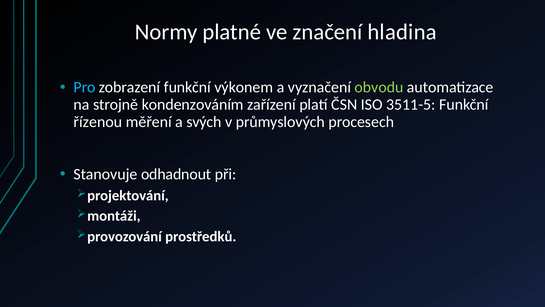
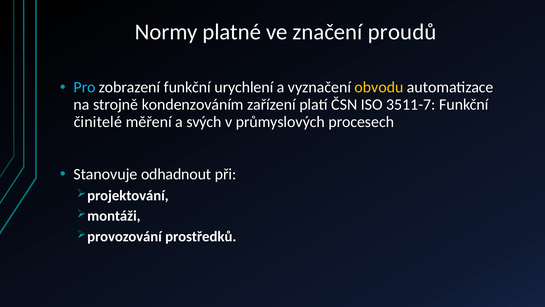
hladina: hladina -> proudů (402, 32)
výkonem: výkonem -> urychlení (244, 87)
obvodu colour: light green -> yellow (379, 87)
3511-5: 3511-5 -> 3511-7 (411, 104)
řízenou: řízenou -> činitelé (98, 122)
